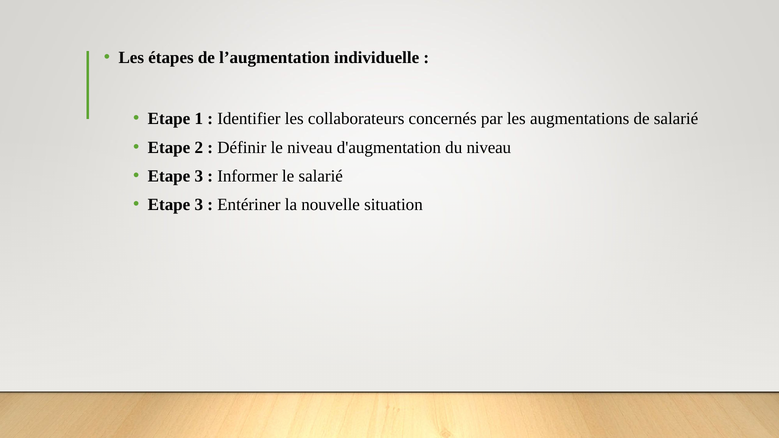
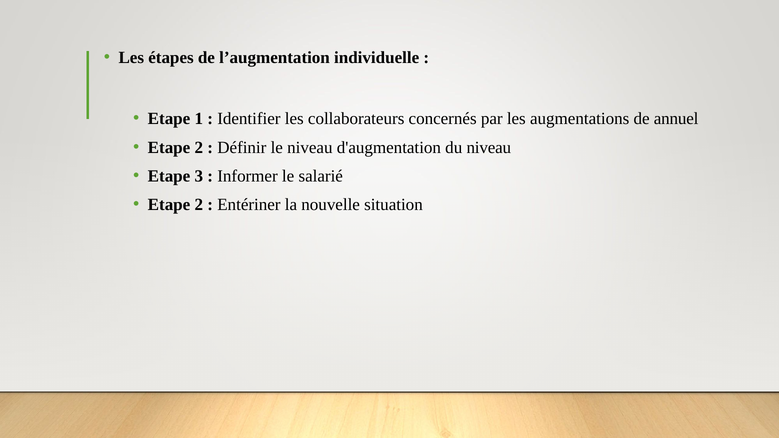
de salarié: salarié -> annuel (676, 119)
3: 3 -> 2 (199, 205)
